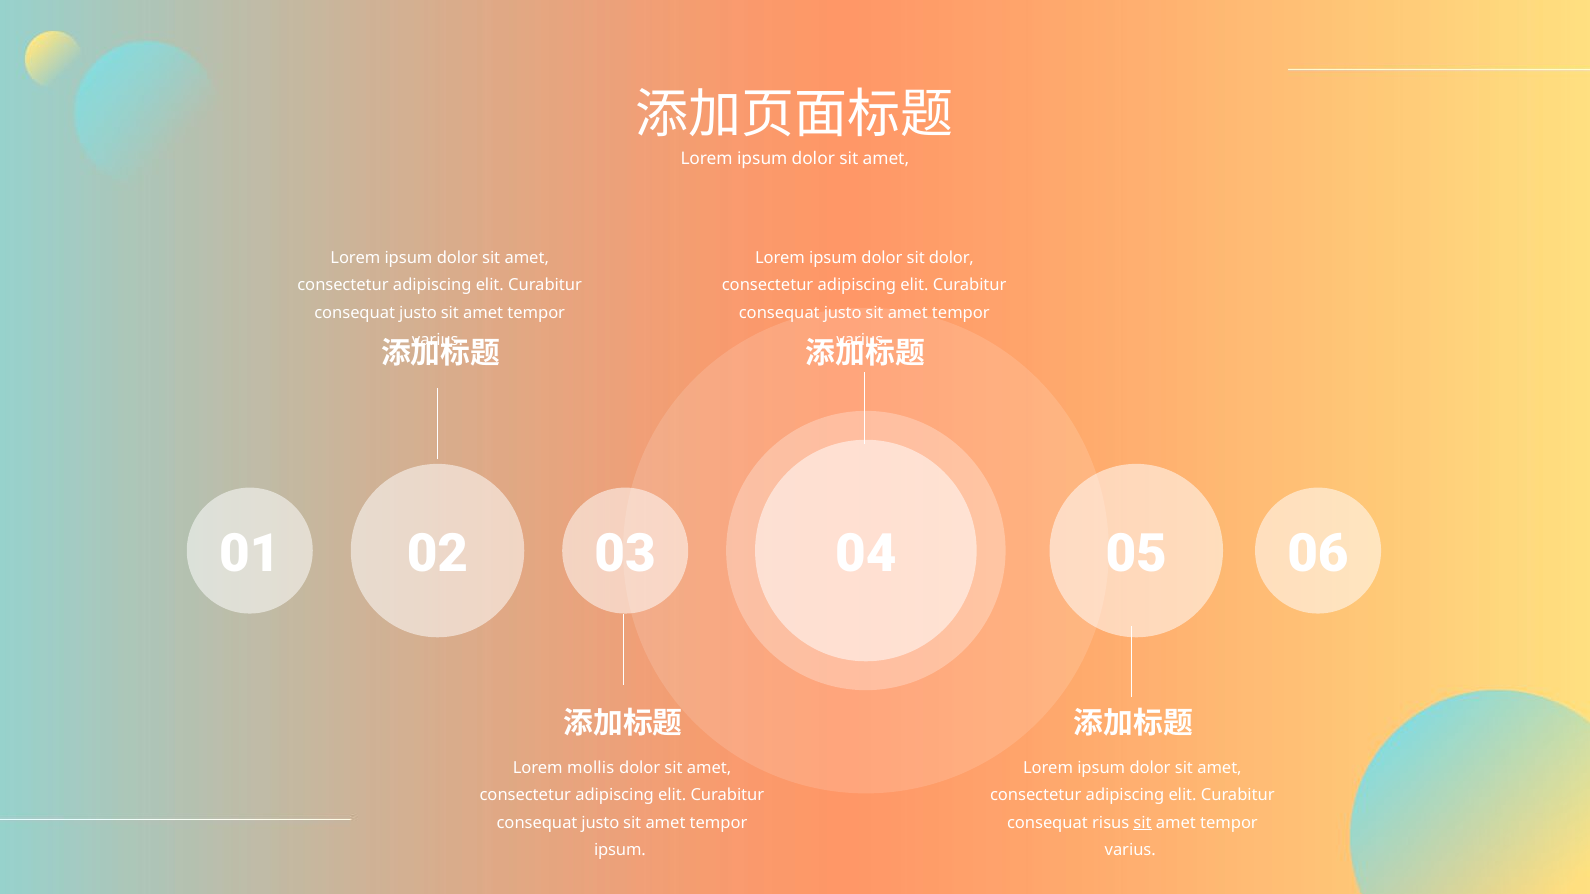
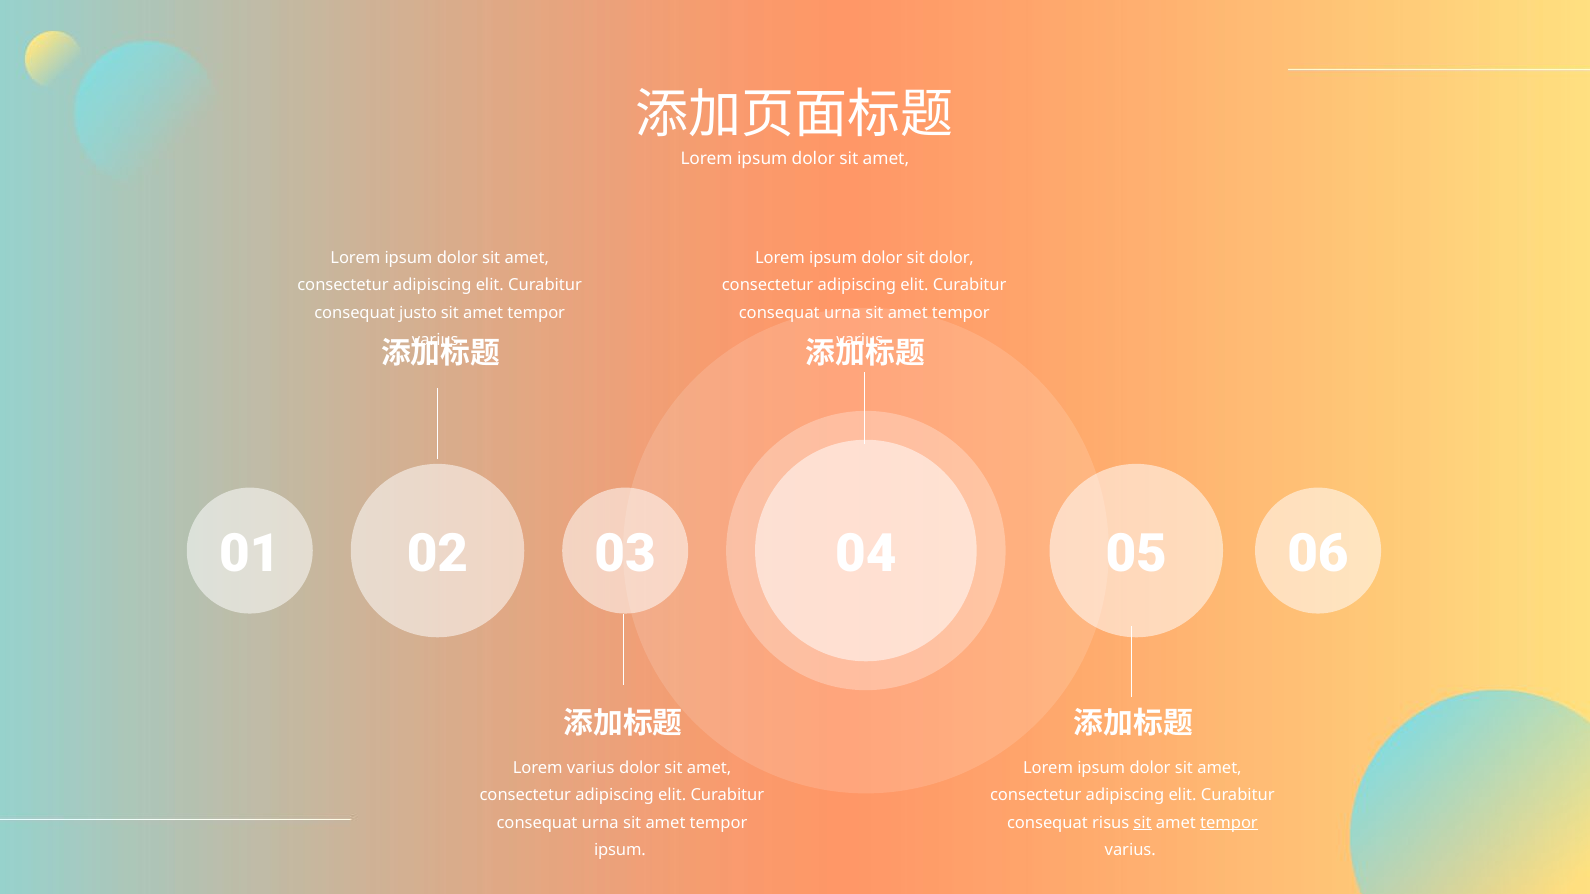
justo: justo -> urna (843, 313)
Lorem mollis: mollis -> varius (591, 768)
justo: justo -> urna (600, 823)
tempor underline: none -> present (1229, 823)
